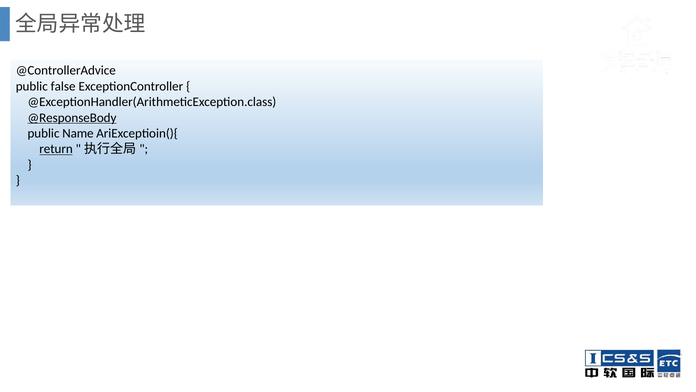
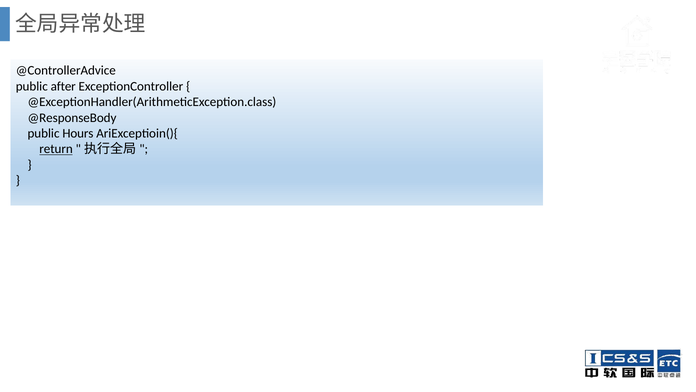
false: false -> after (63, 86)
@ResponseBody underline: present -> none (72, 118)
Name: Name -> Hours (78, 133)
